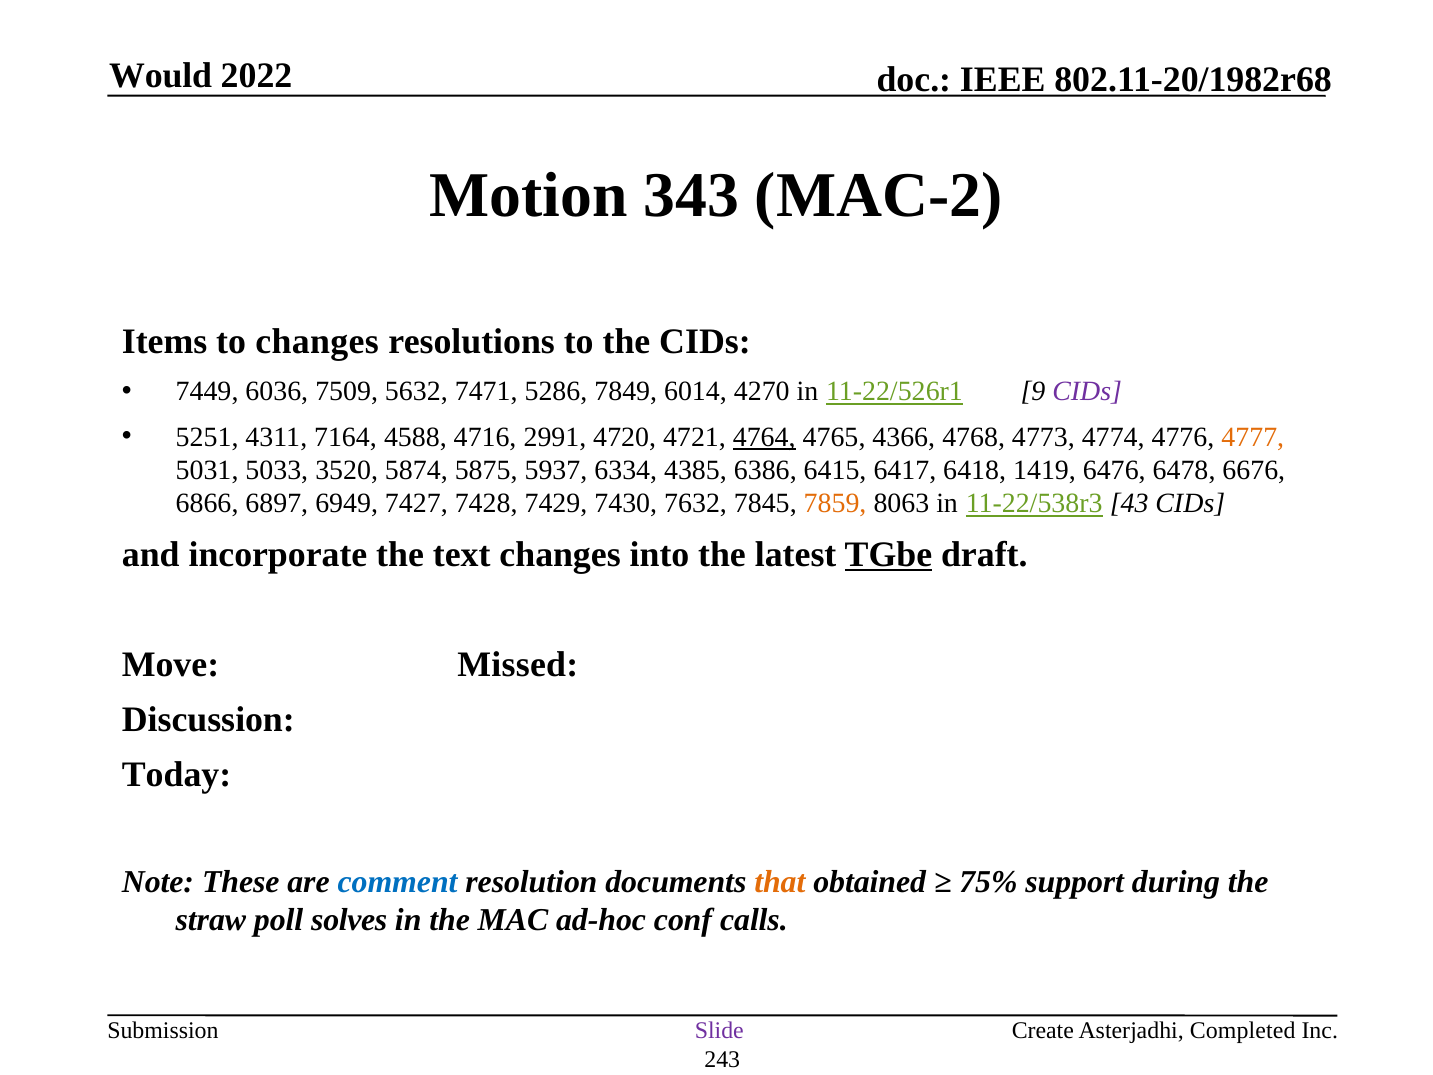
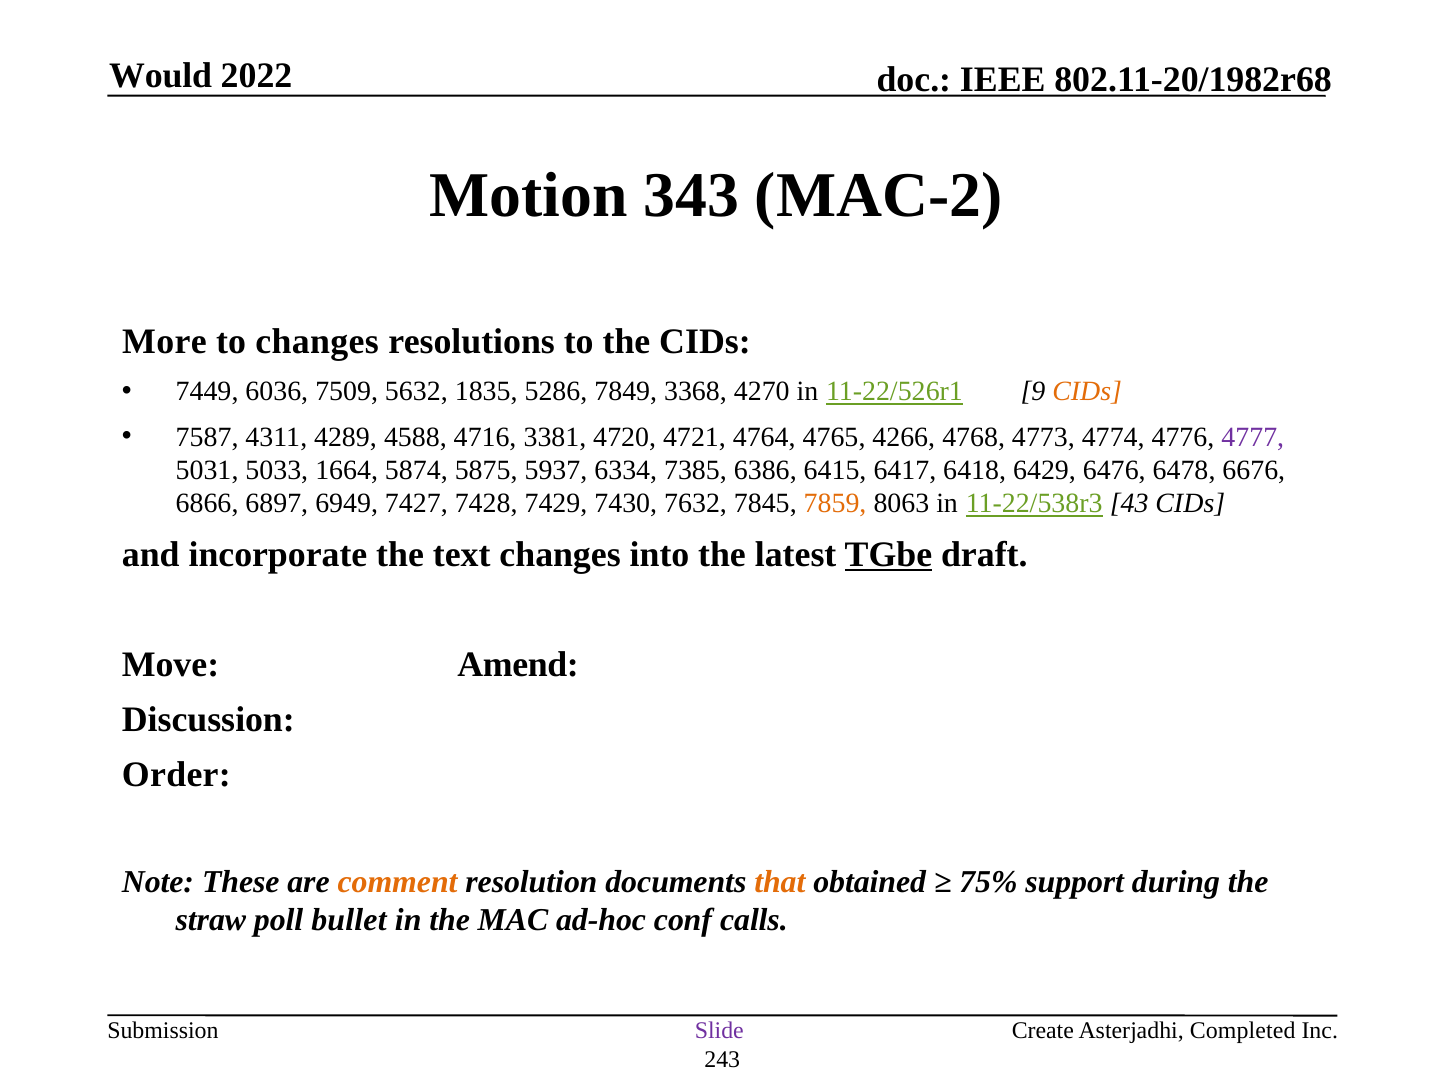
Items: Items -> More (164, 342)
7471: 7471 -> 1835 (486, 391)
6014: 6014 -> 3368 (695, 391)
CIDs colour: purple -> orange (1087, 391)
5251: 5251 -> 7587 (207, 437)
7164: 7164 -> 4289 (345, 437)
2991: 2991 -> 3381 (555, 437)
4764 underline: present -> none (764, 437)
4366: 4366 -> 4266 (904, 437)
4777 colour: orange -> purple (1253, 437)
3520: 3520 -> 1664 (347, 470)
4385: 4385 -> 7385 (695, 470)
1419: 1419 -> 6429 (1045, 470)
Missed: Missed -> Amend (518, 664)
Today: Today -> Order (176, 774)
comment colour: blue -> orange (398, 881)
solves: solves -> bullet (349, 920)
